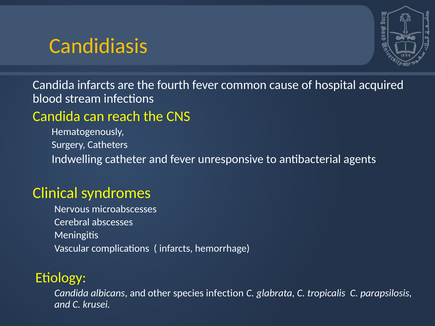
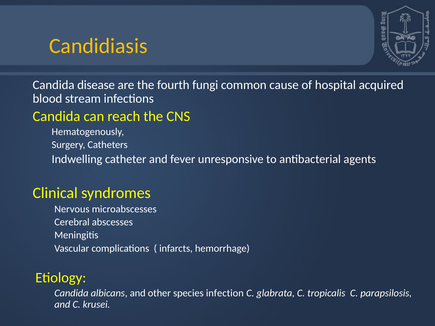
Candida infarcts: infarcts -> disease (96, 85)
fourth fever: fever -> fungi (205, 85)
